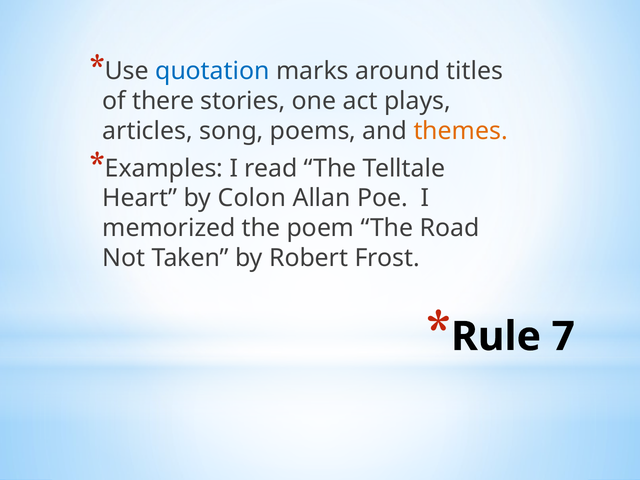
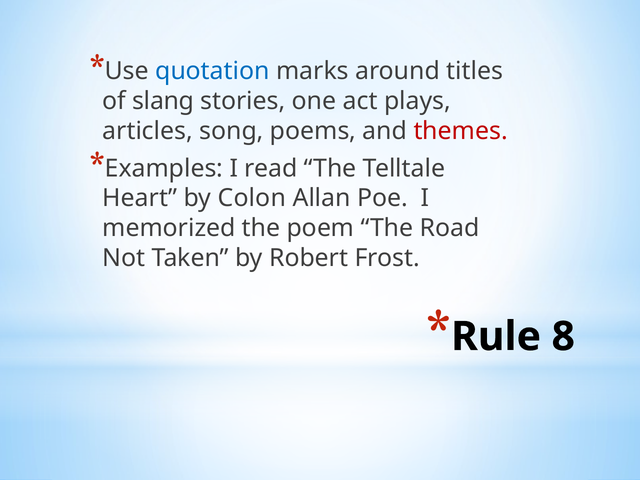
there: there -> slang (163, 101)
themes colour: orange -> red (461, 131)
7: 7 -> 8 (563, 337)
